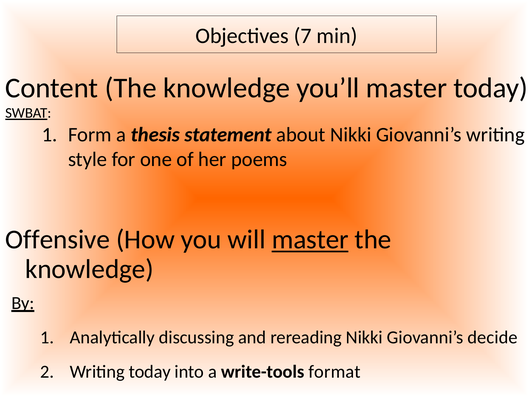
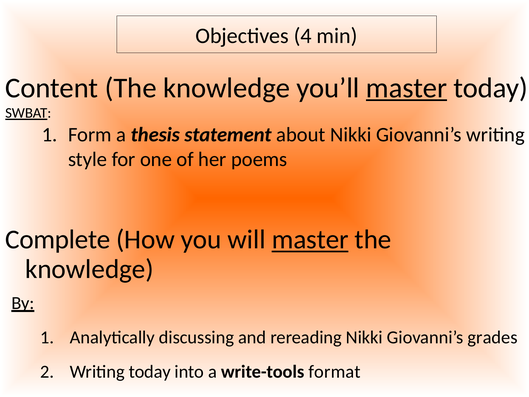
7: 7 -> 4 (303, 36)
master underline: none -> present (406, 88)
Offensive: Offensive -> Complete (58, 240)
decide: decide -> grades (493, 337)
